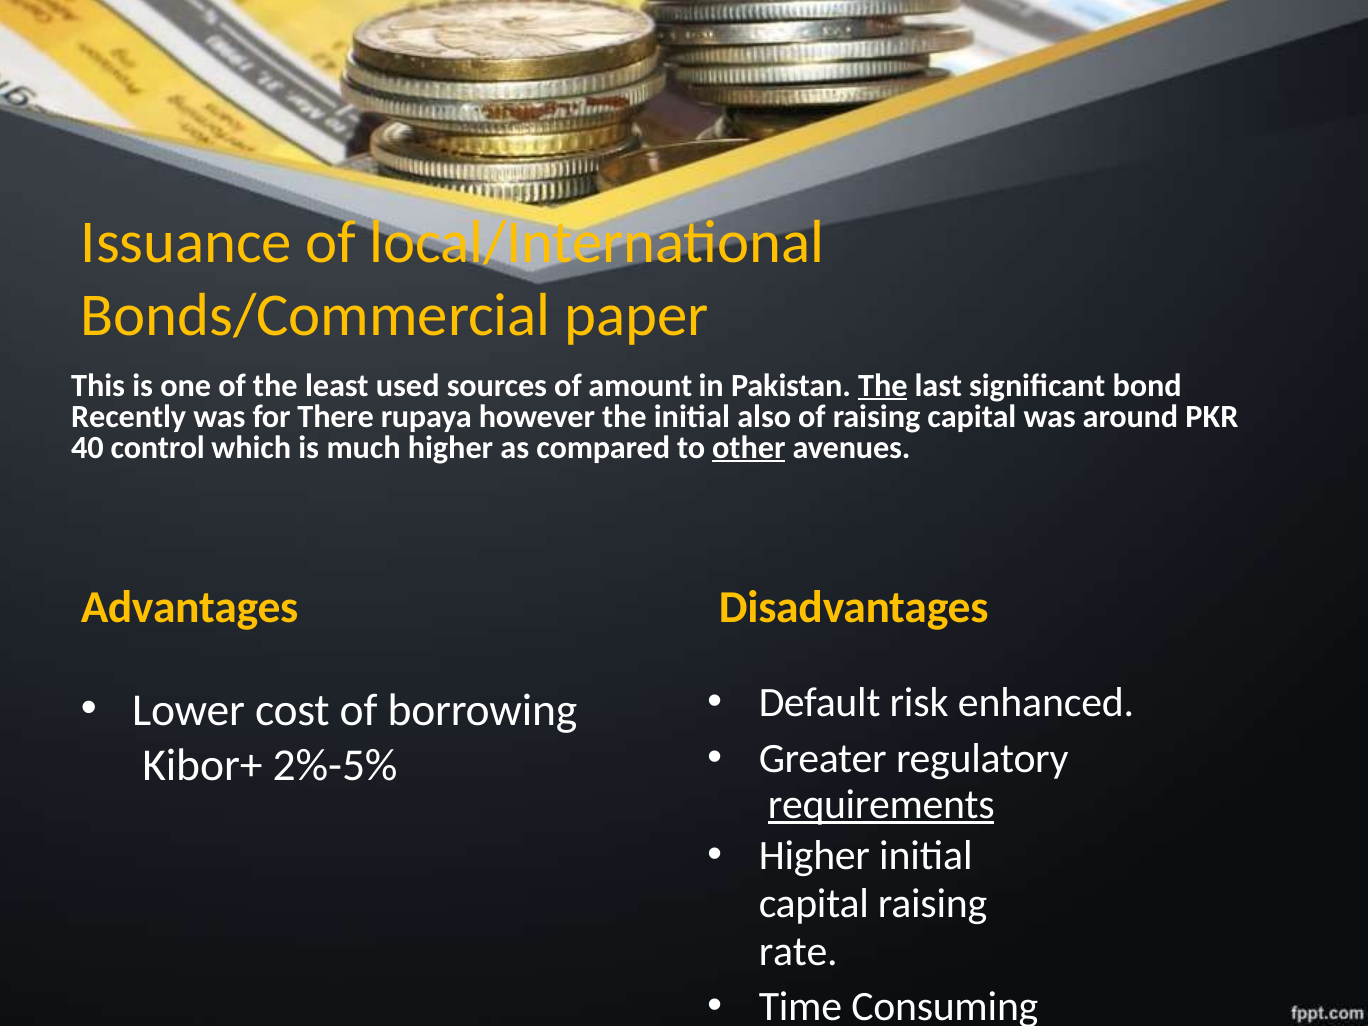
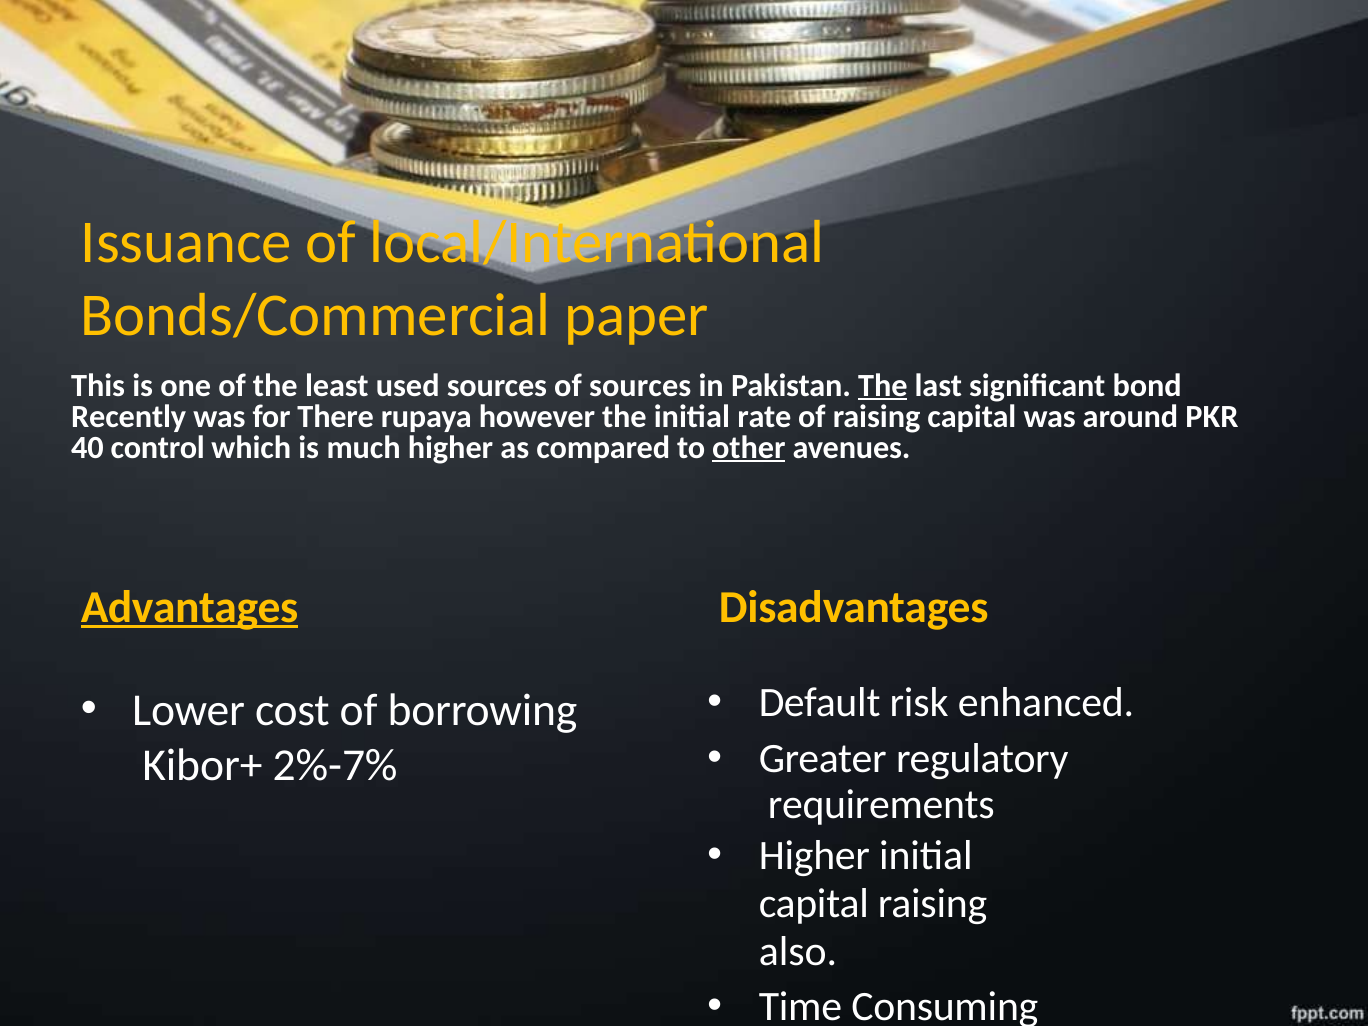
of amount: amount -> sources (640, 386)
also: also -> rate (764, 416)
Advantages underline: none -> present (190, 607)
2%-5%: 2%-5% -> 2%-7% (335, 765)
requirements underline: present -> none (881, 804)
rate: rate -> also (798, 952)
